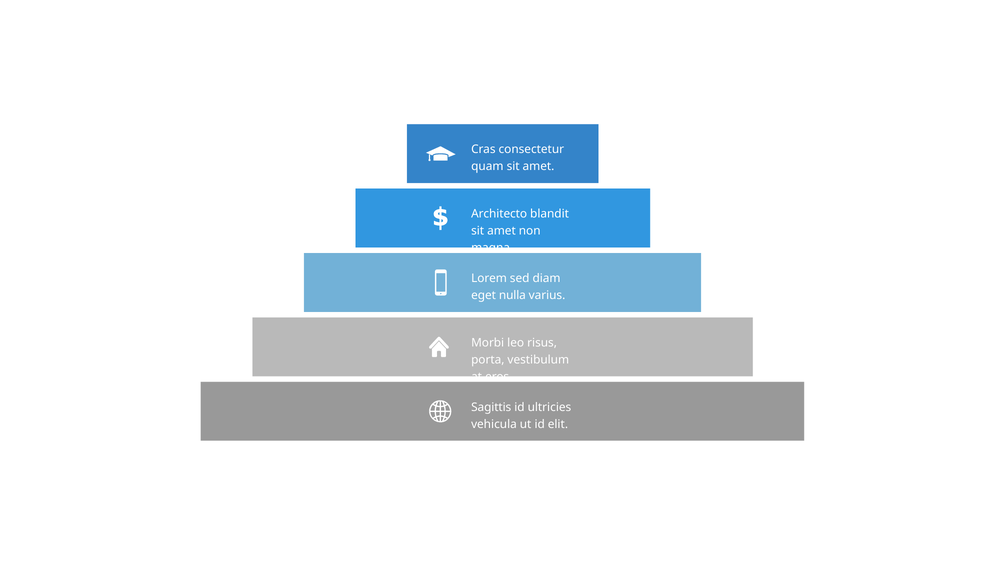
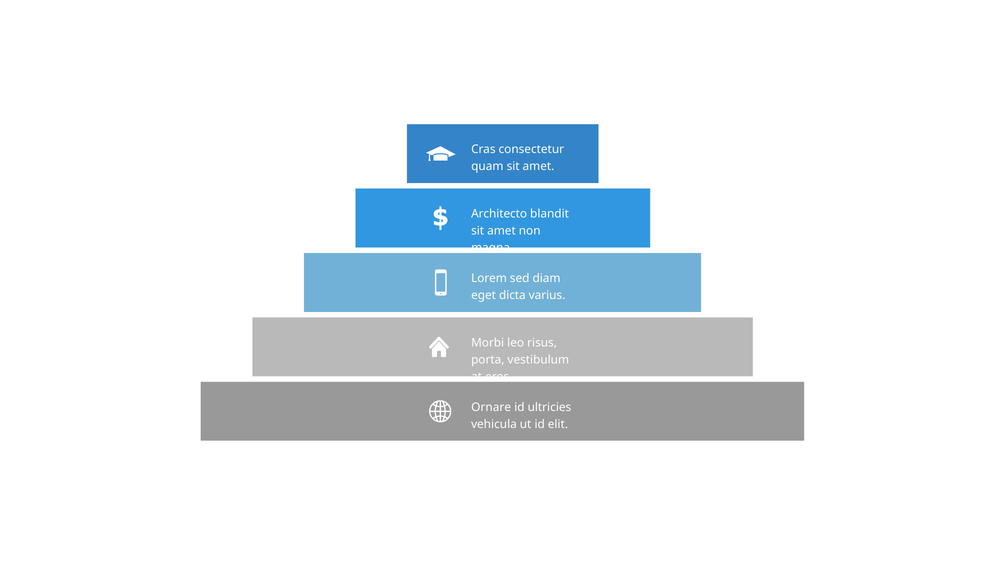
nulla: nulla -> dicta (512, 295)
Sagittis: Sagittis -> Ornare (491, 407)
